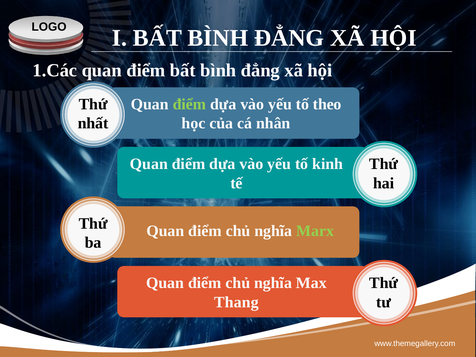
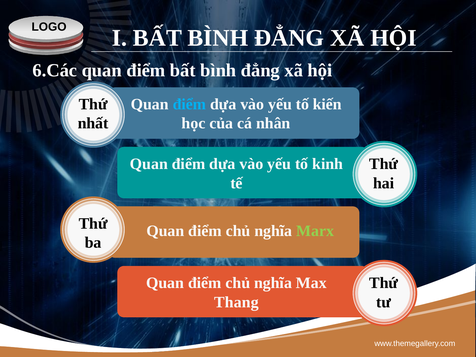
1.Các: 1.Các -> 6.Các (55, 70)
điểm colour: light green -> light blue (189, 104)
theo: theo -> kiến (327, 104)
